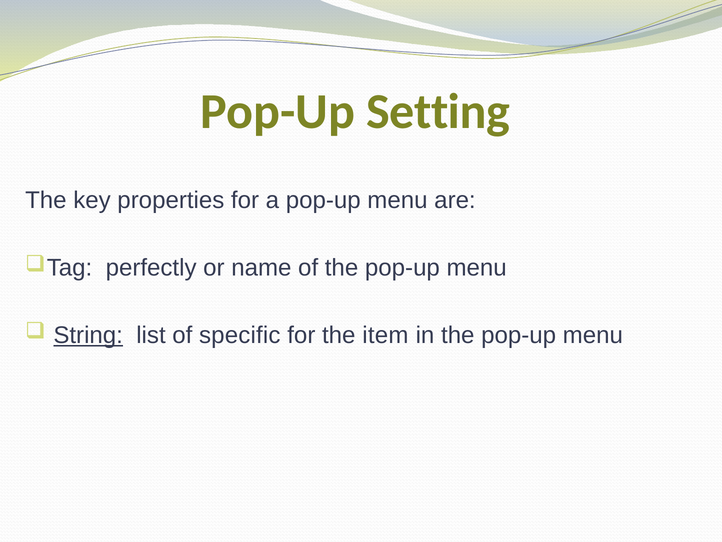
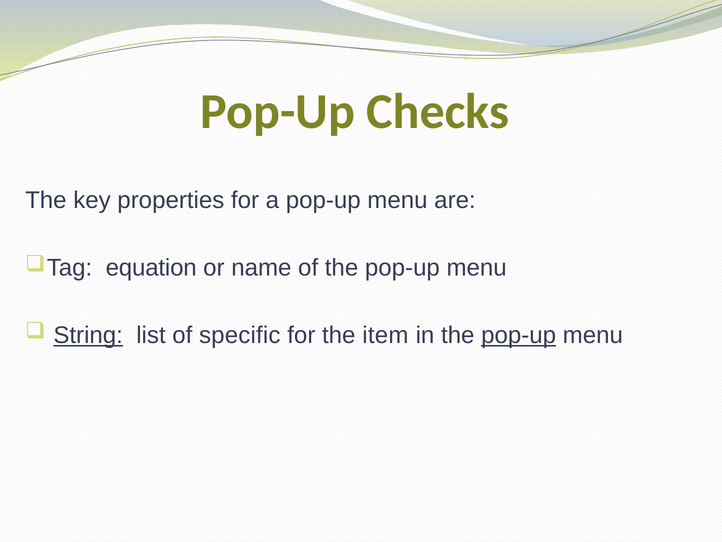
Setting: Setting -> Checks (438, 112)
perfectly: perfectly -> equation (151, 268)
pop-up underline: none -> present (519, 335)
